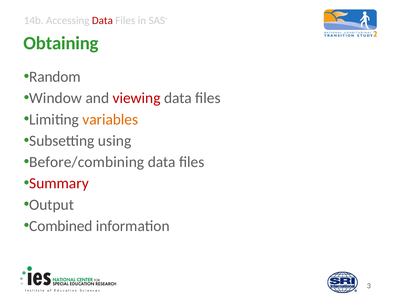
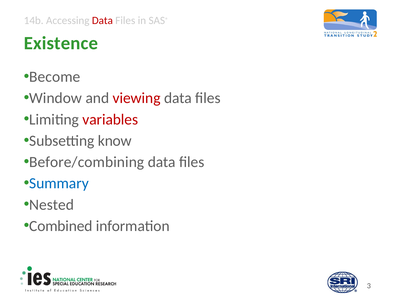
Obtaining: Obtaining -> Existence (61, 43)
Random: Random -> Become (55, 77)
variables colour: orange -> red (110, 119)
using: using -> know (115, 141)
Summary colour: red -> blue (59, 183)
Output: Output -> Nested (52, 205)
